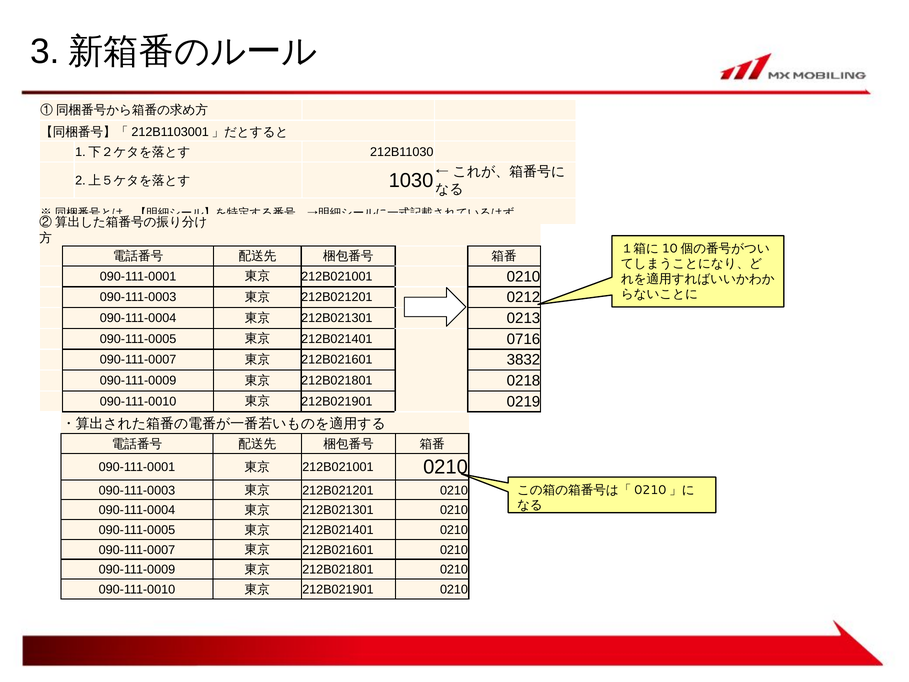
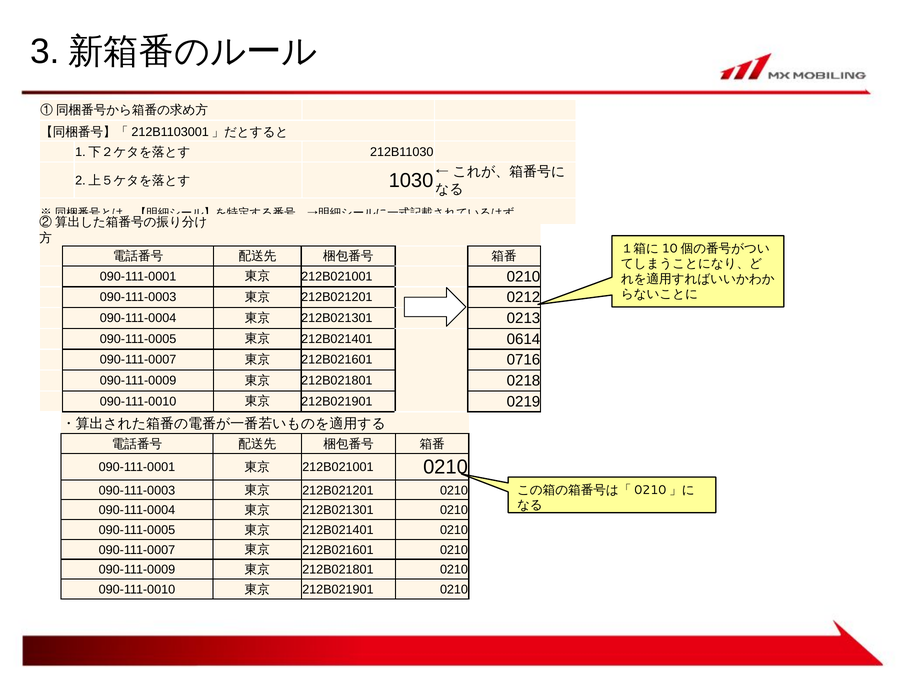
0716: 0716 -> 0614 (523, 339)
3832: 3832 -> 0716 (523, 360)
